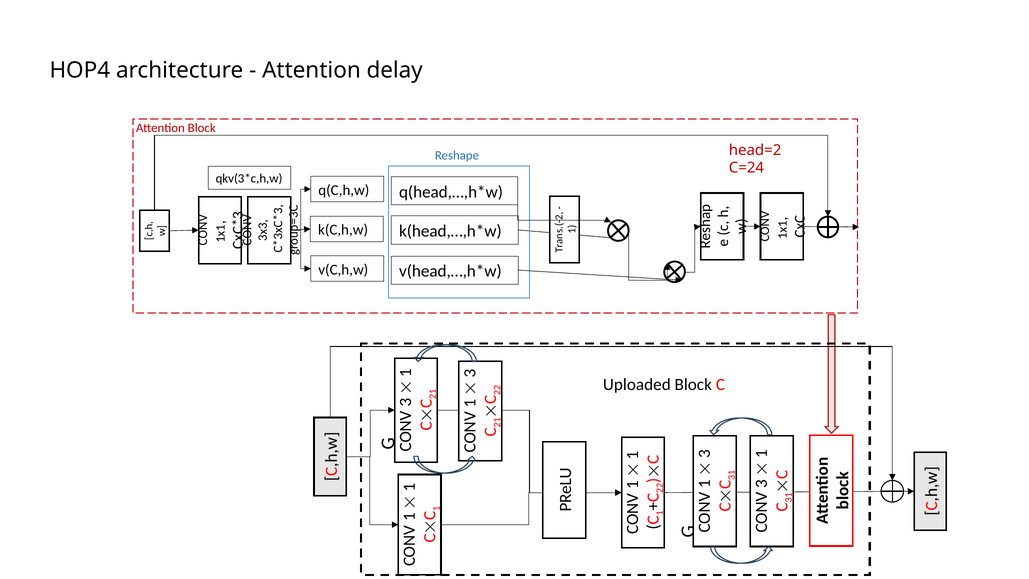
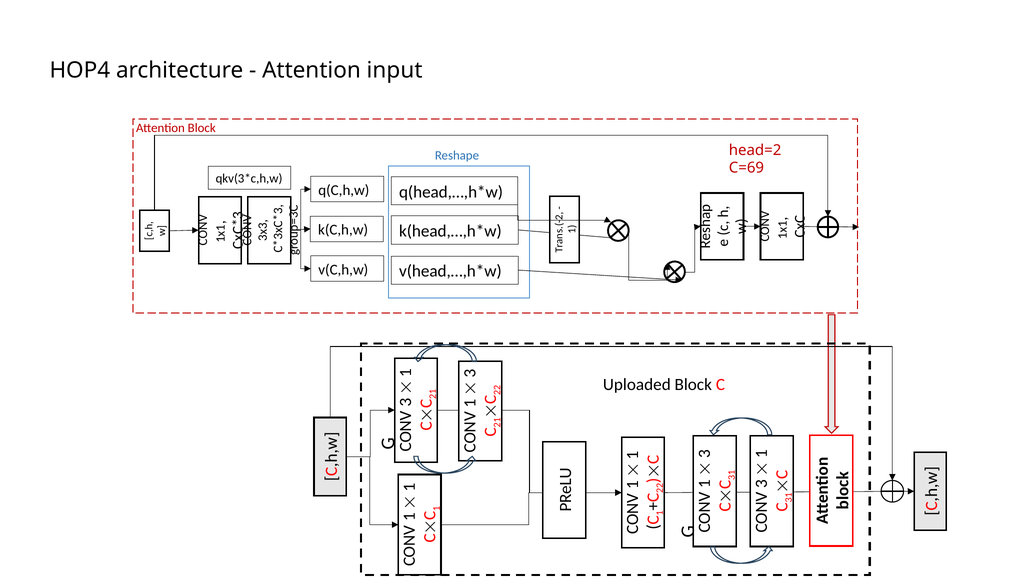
delay: delay -> input (395, 70)
C=24: C=24 -> C=69 (746, 168)
